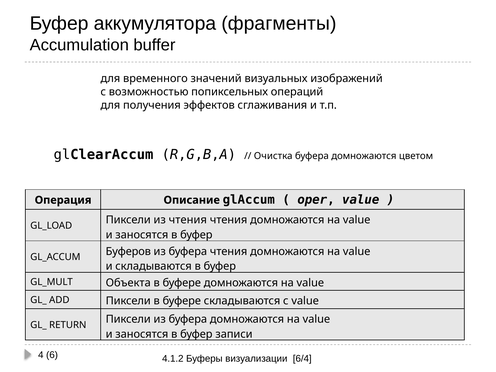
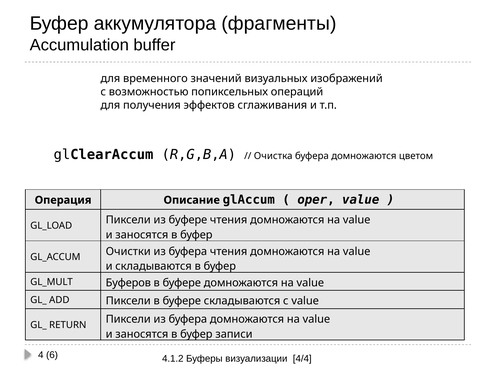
из чтения: чтения -> буфере (188, 220)
Буферов: Буферов -> Очистки (128, 251)
Объекта: Объекта -> Буферов (128, 283)
6/4: 6/4 -> 4/4 (302, 359)
